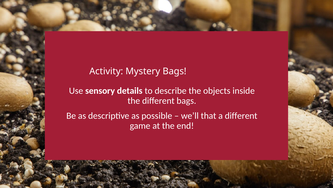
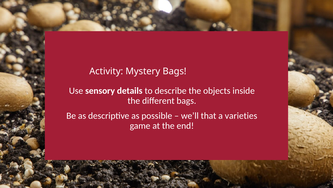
a different: different -> varieties (241, 115)
